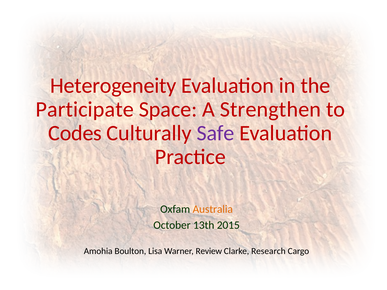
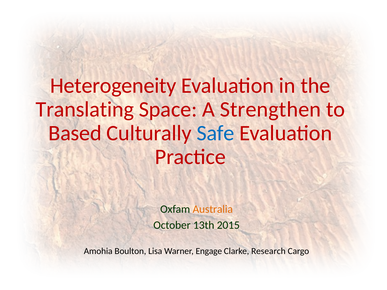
Participate: Participate -> Translating (85, 109)
Codes: Codes -> Based (75, 133)
Safe colour: purple -> blue (216, 133)
Review: Review -> Engage (209, 251)
